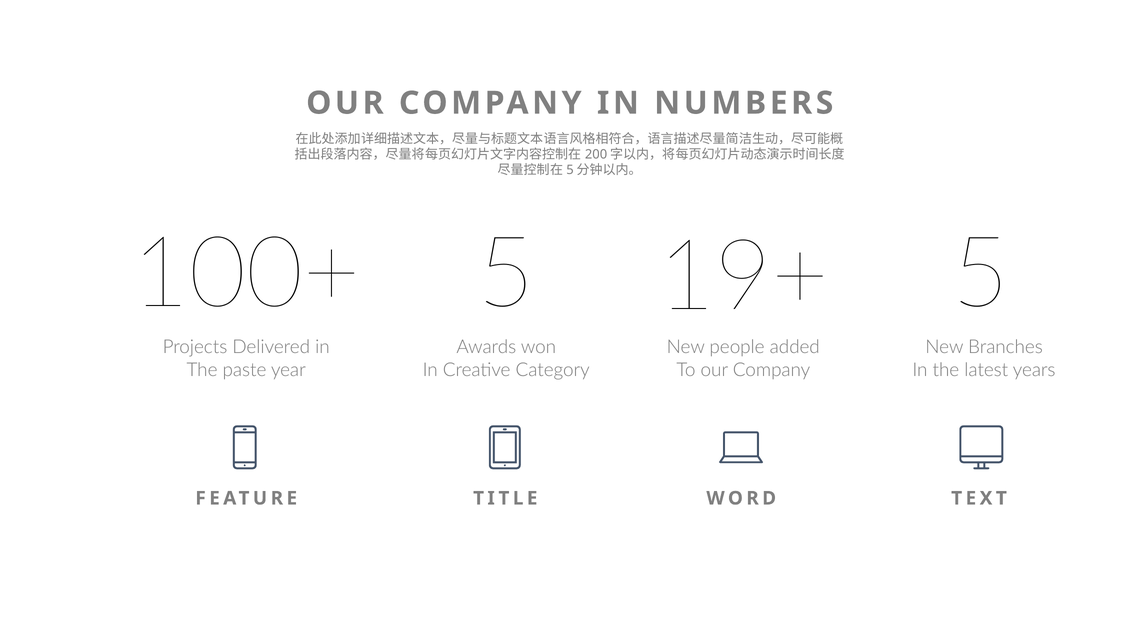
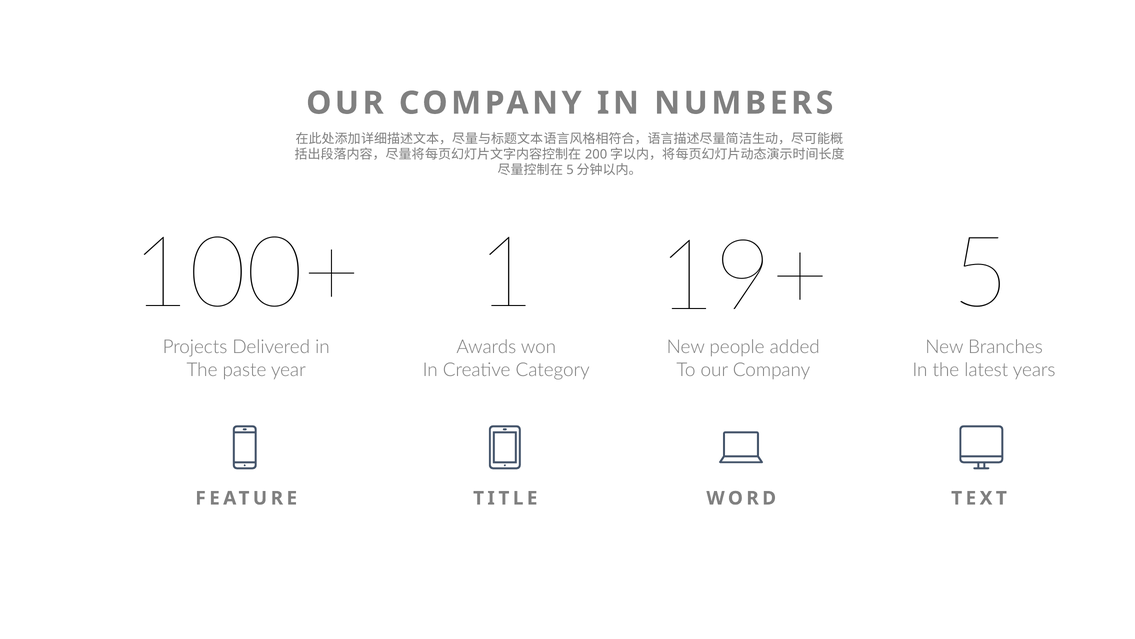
100+ 5: 5 -> 1 (506, 274)
